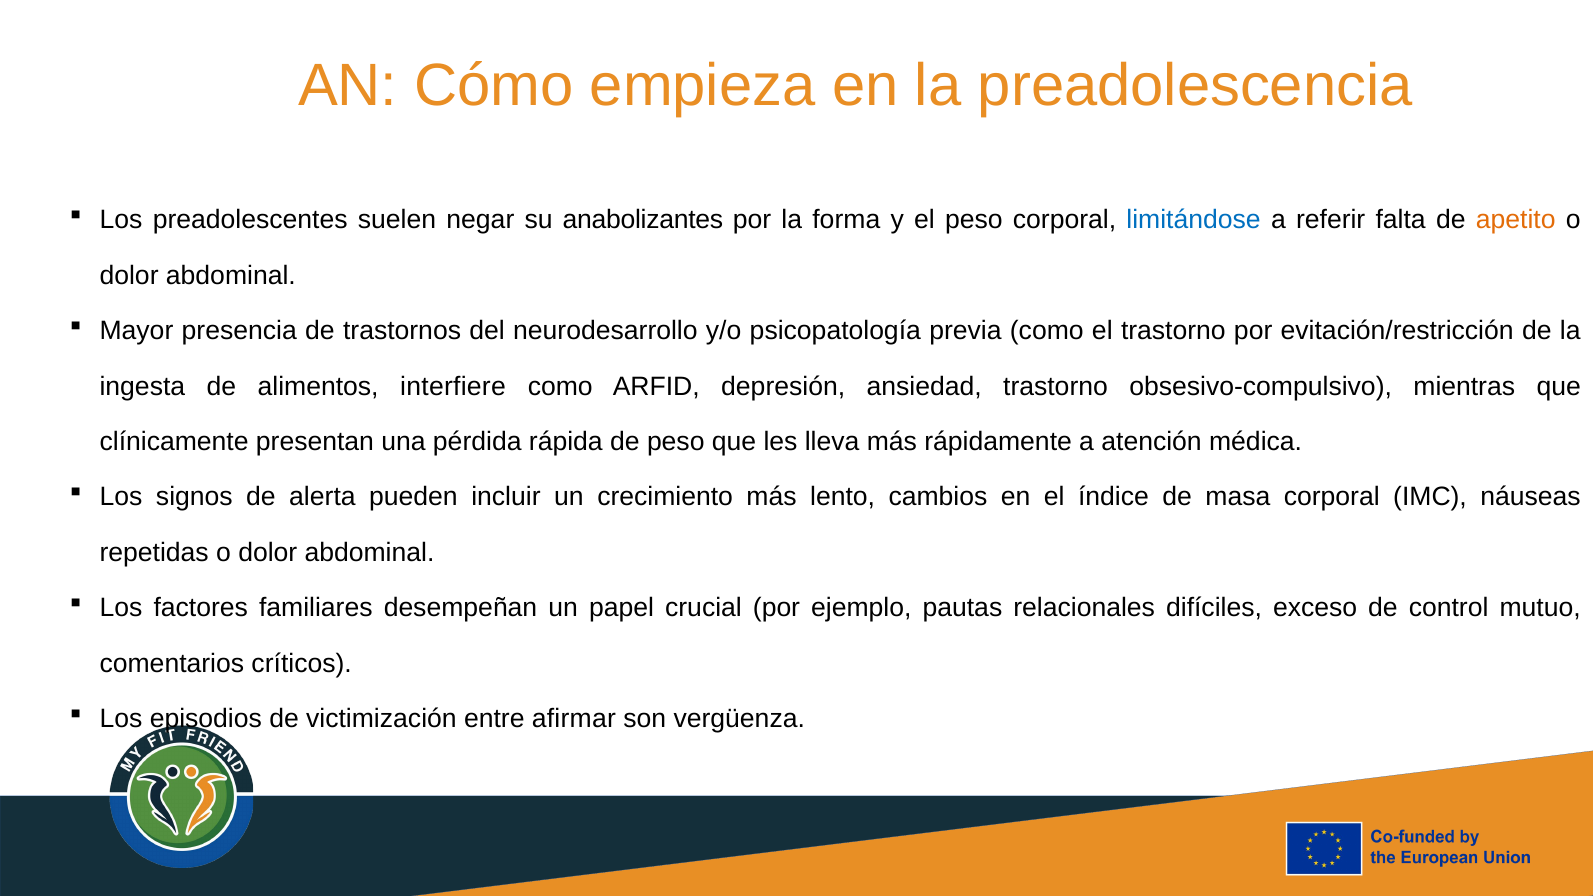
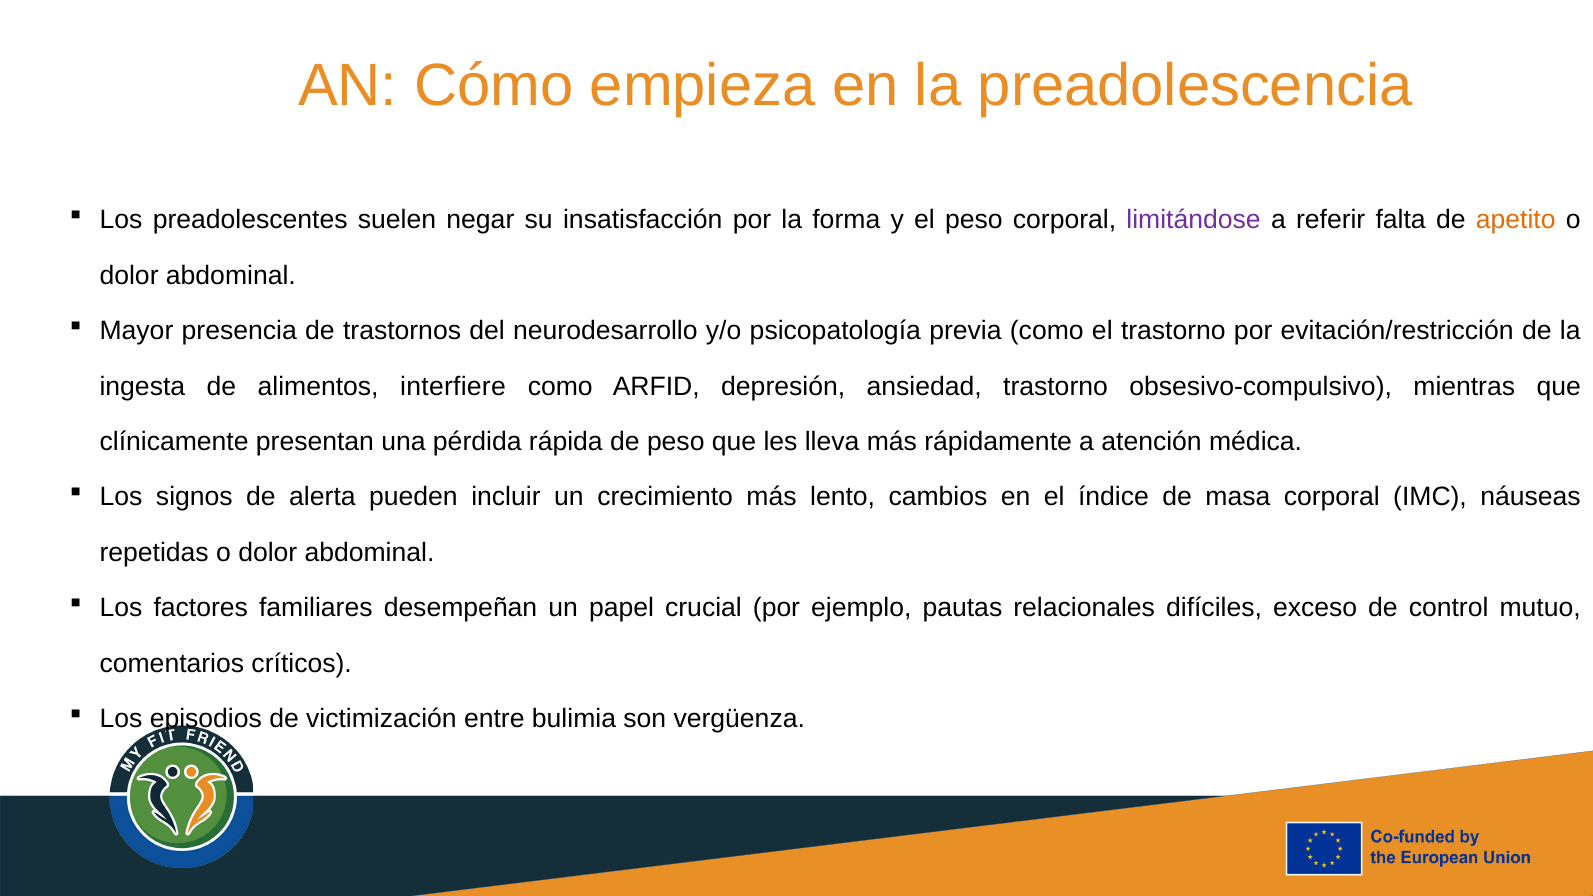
anabolizantes: anabolizantes -> insatisfacción (643, 220)
limitándose colour: blue -> purple (1194, 220)
afirmar: afirmar -> bulimia (574, 719)
